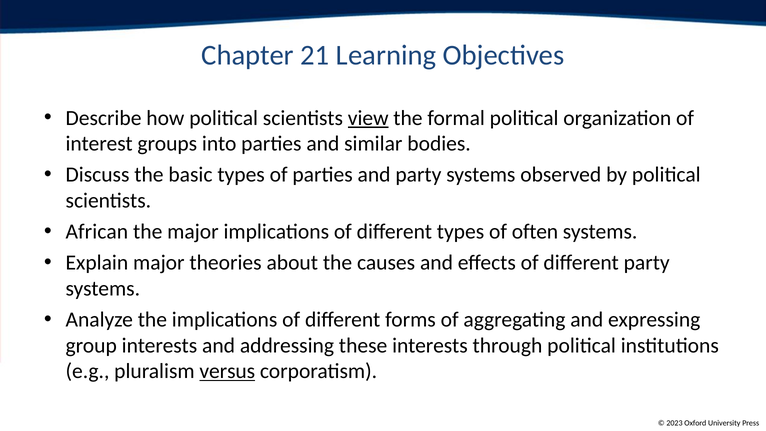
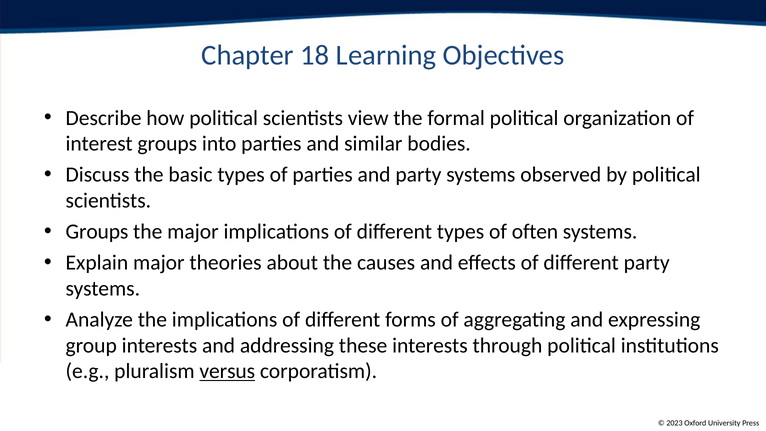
21: 21 -> 18 (315, 55)
view underline: present -> none (368, 118)
African: African -> Groups (97, 232)
